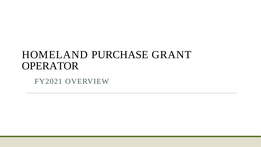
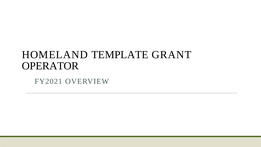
PURCHASE: PURCHASE -> TEMPLATE (120, 55)
